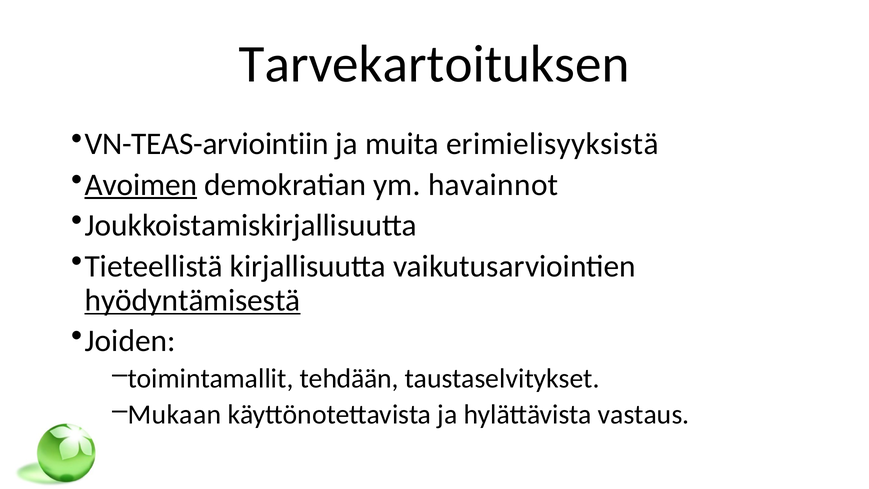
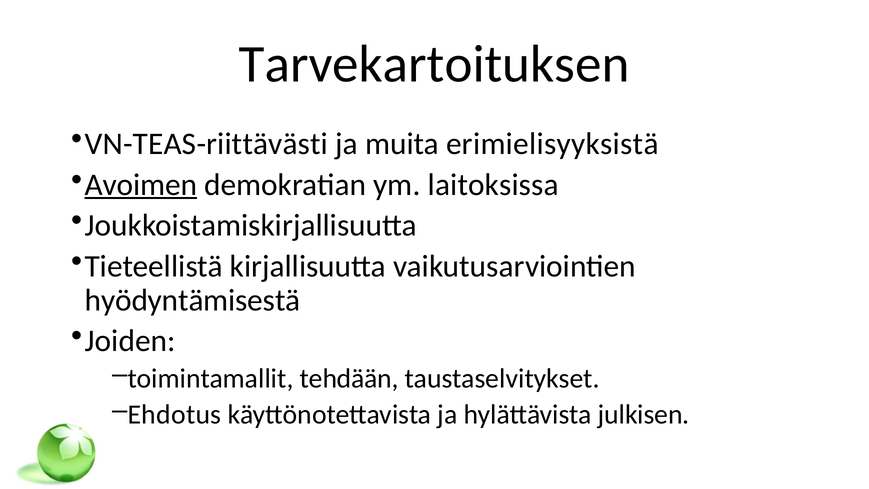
VN-TEAS-arviointiin: VN-TEAS-arviointiin -> VN-TEAS-riittävästi (206, 144)
havainnot: havainnot -> laitoksissa (493, 185)
hyödyntämisestä underline: present -> none (193, 300)
Mukaan: Mukaan -> Ehdotus (174, 414)
vastaus: vastaus -> julkisen (644, 414)
